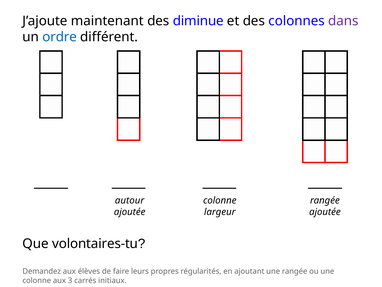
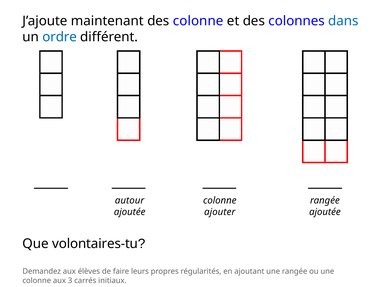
des diminue: diminue -> colonne (198, 21)
dans colour: purple -> blue (343, 21)
largeur: largeur -> ajouter (220, 212)
